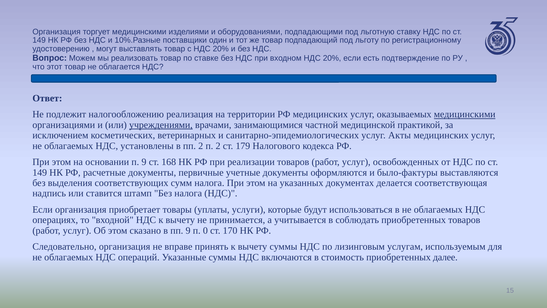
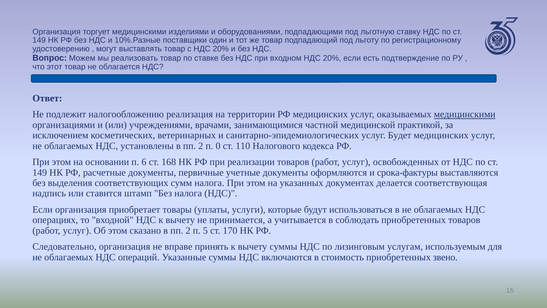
учреждениями underline: present -> none (161, 125)
Акты: Акты -> Будет (400, 135)
п 2: 2 -> 0 (218, 146)
179: 179 -> 110 (243, 146)
п 9: 9 -> 6 (144, 162)
было-фактуры: было-фактуры -> срока-фактуры (407, 172)
сказано в пп 9: 9 -> 2 (188, 230)
0: 0 -> 5 (205, 230)
далее: далее -> звено (445, 257)
